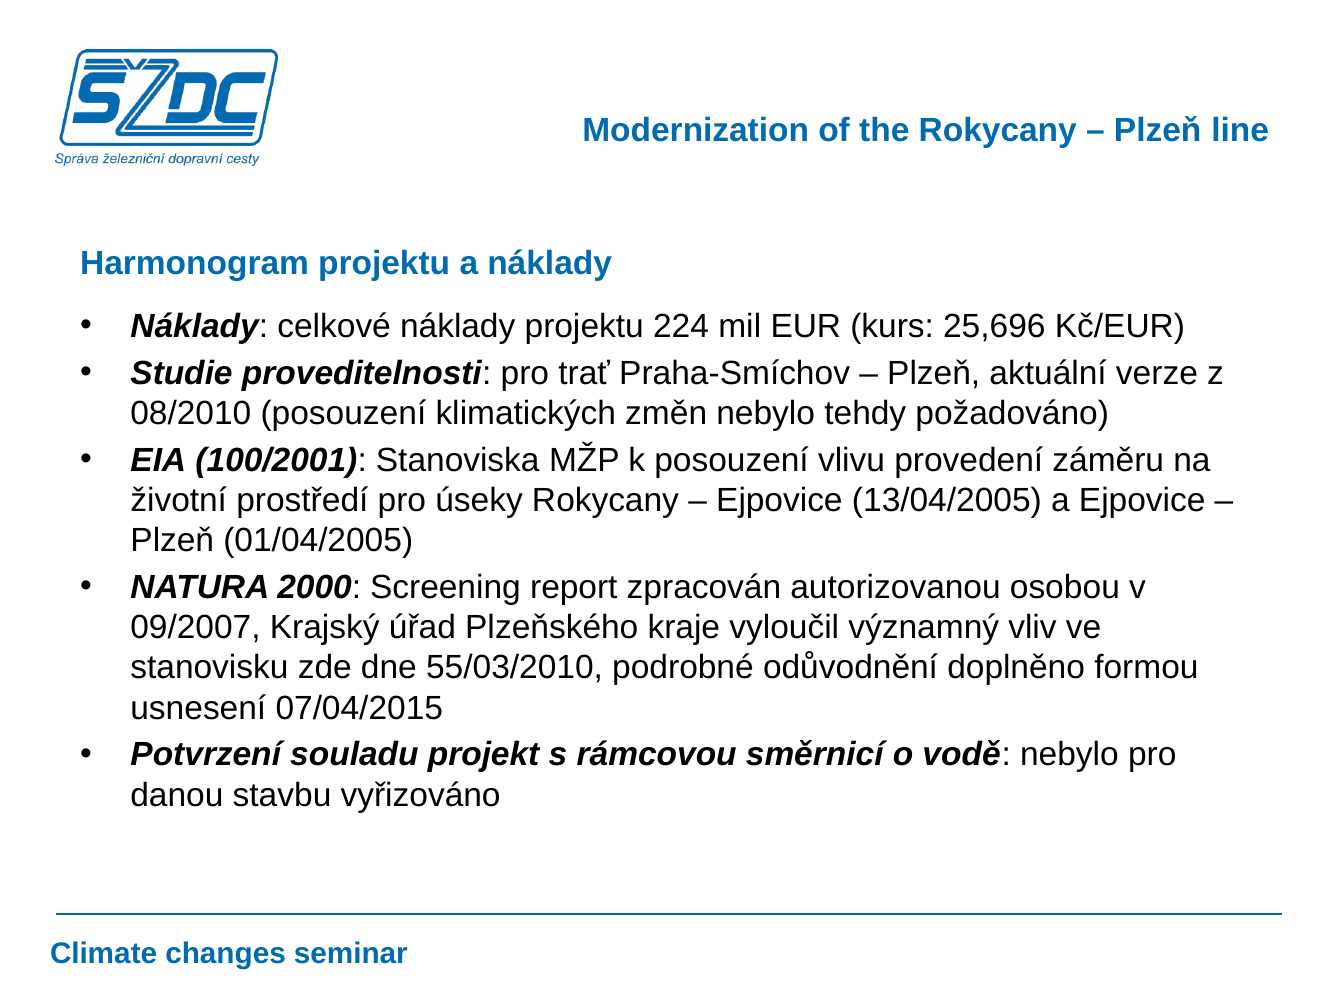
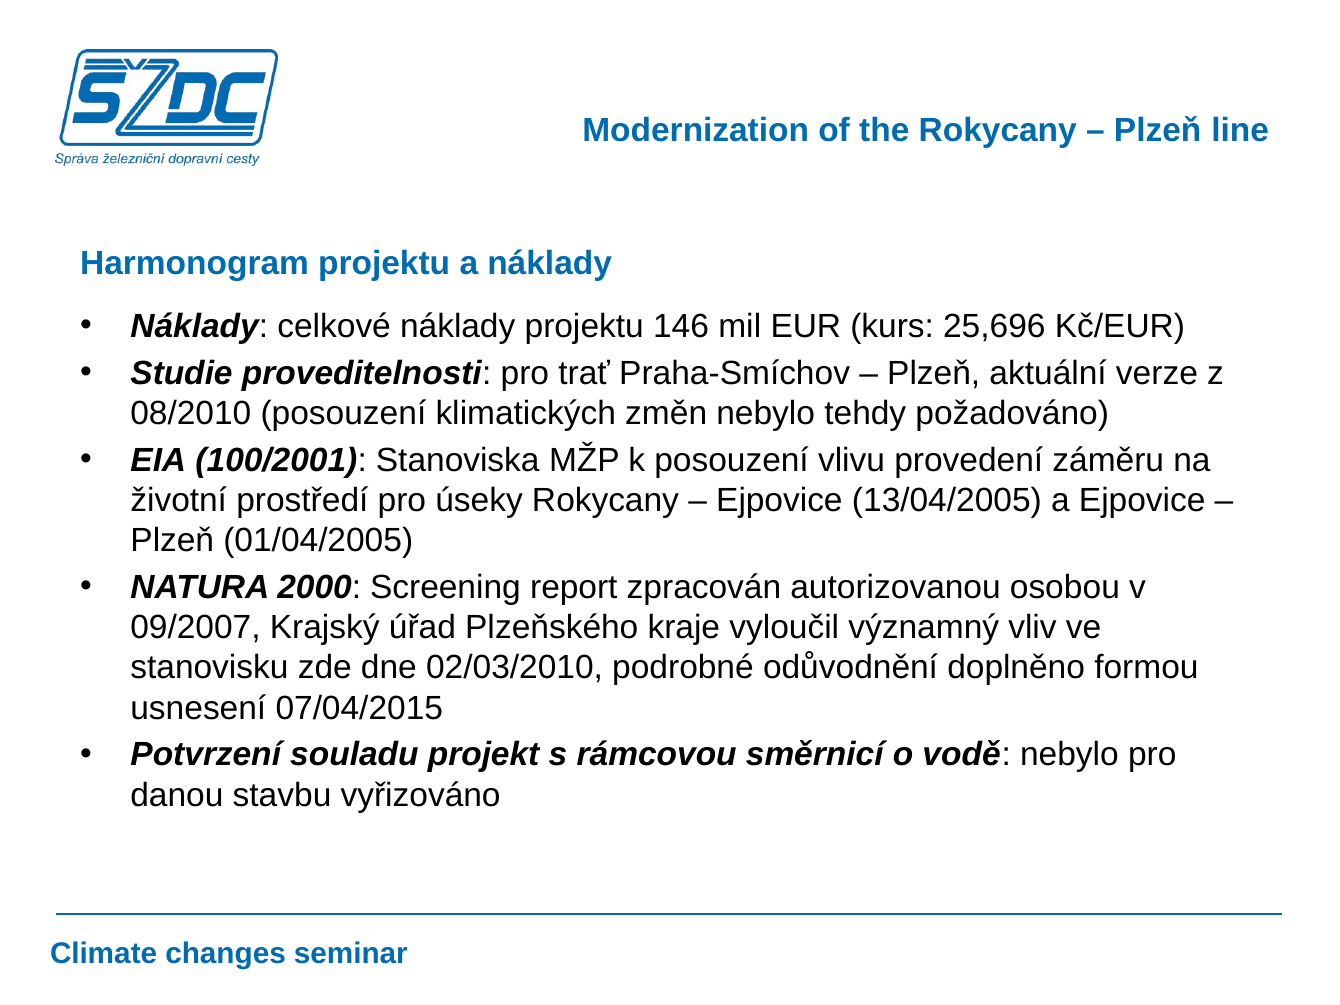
224: 224 -> 146 (681, 326)
55/03/2010: 55/03/2010 -> 02/03/2010 (515, 668)
